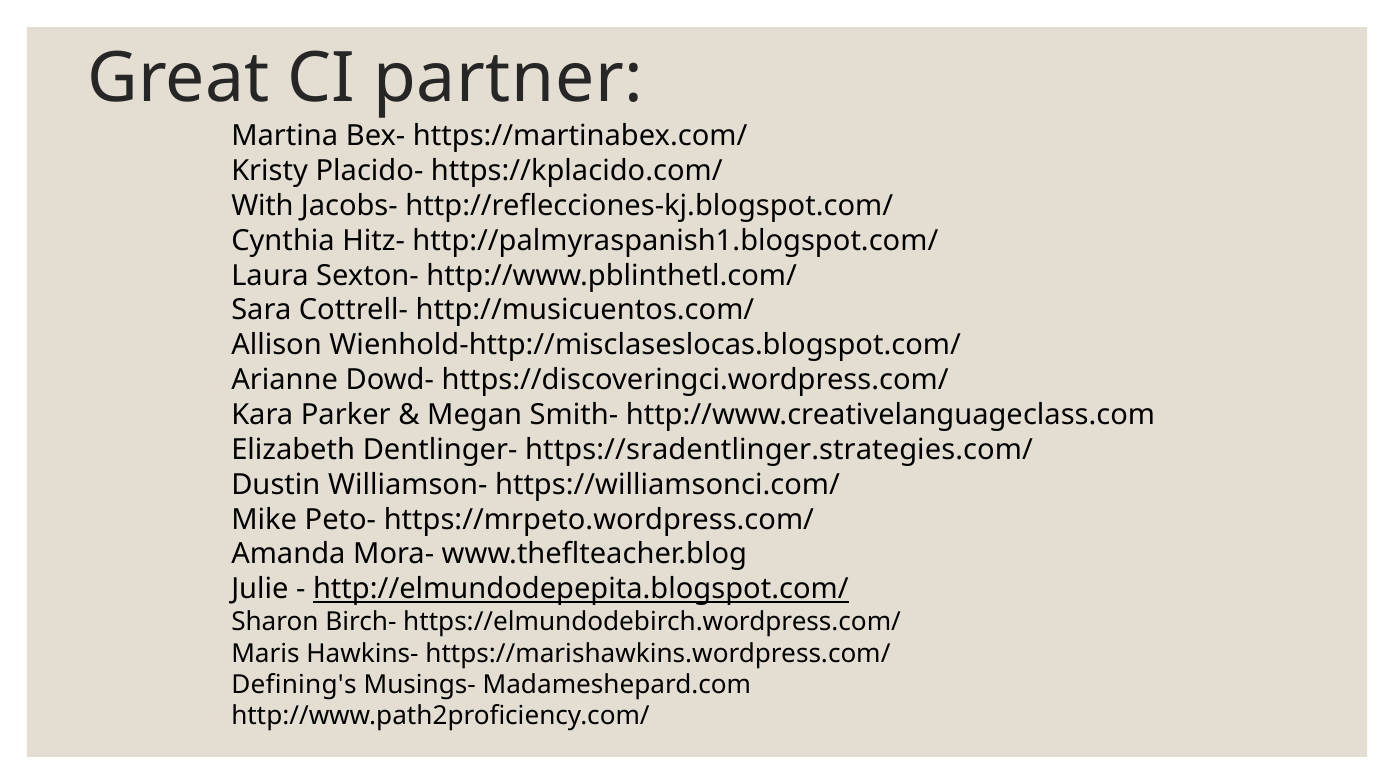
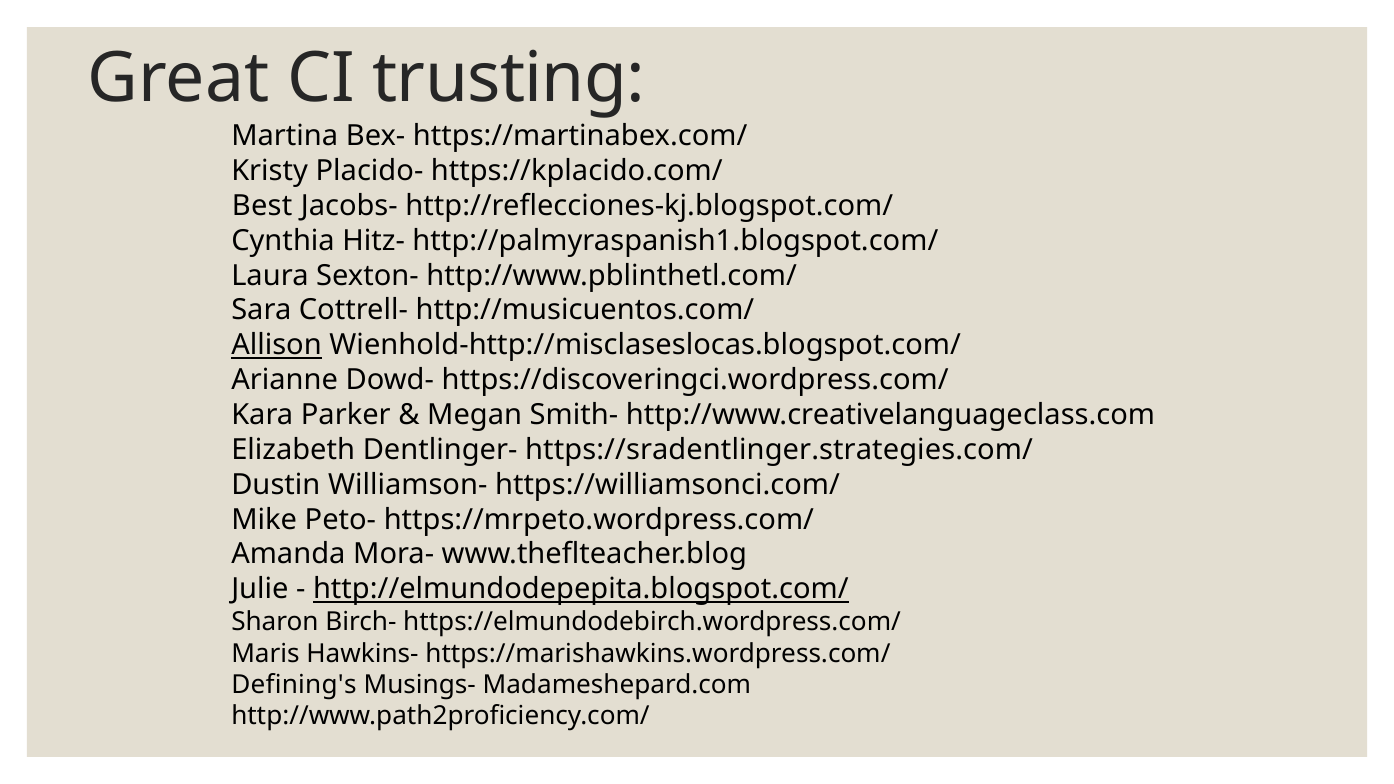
partner: partner -> trusting (509, 78)
With: With -> Best (262, 206)
Allison underline: none -> present (277, 345)
